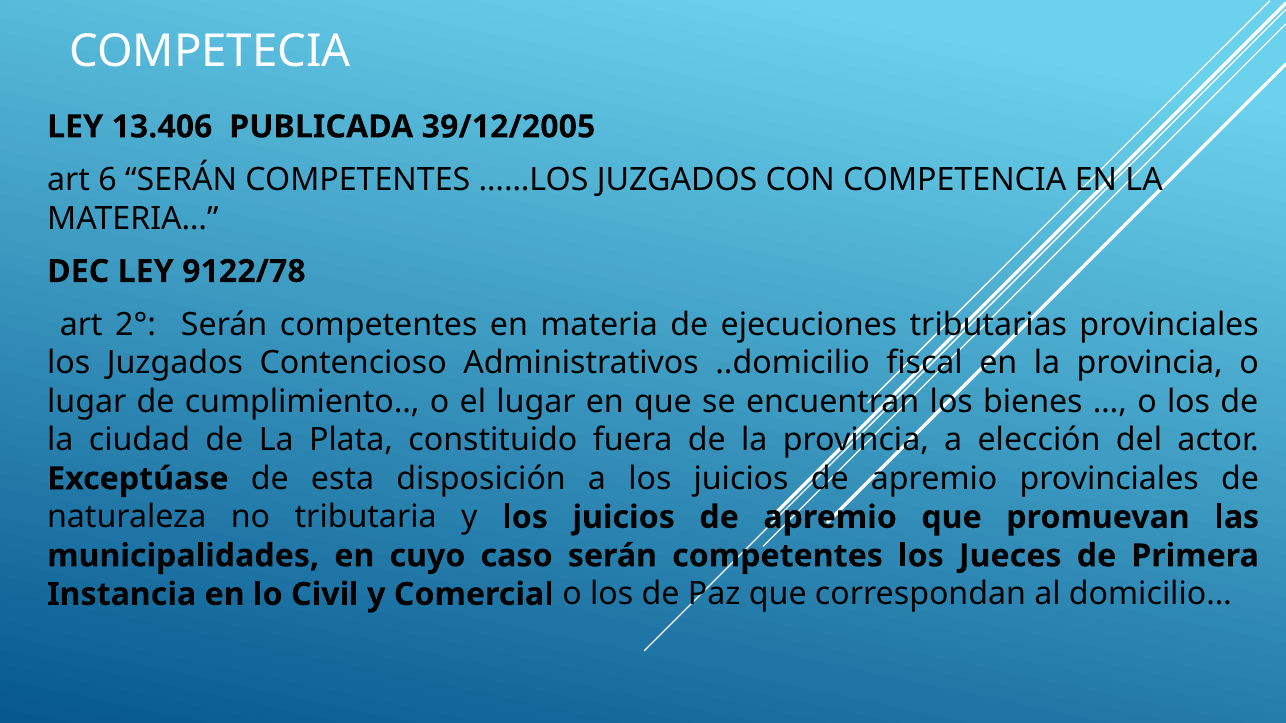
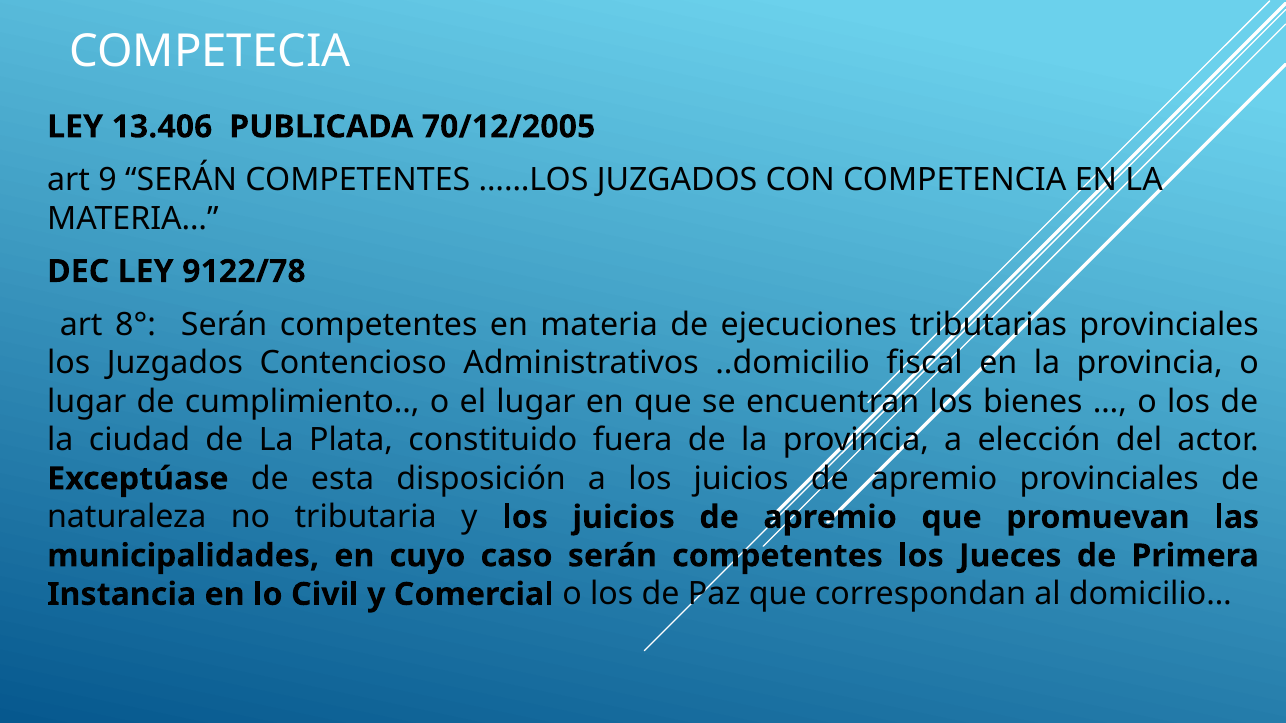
39/12/2005: 39/12/2005 -> 70/12/2005 (509, 127)
6: 6 -> 9 (108, 180)
2°: 2° -> 8° (136, 325)
